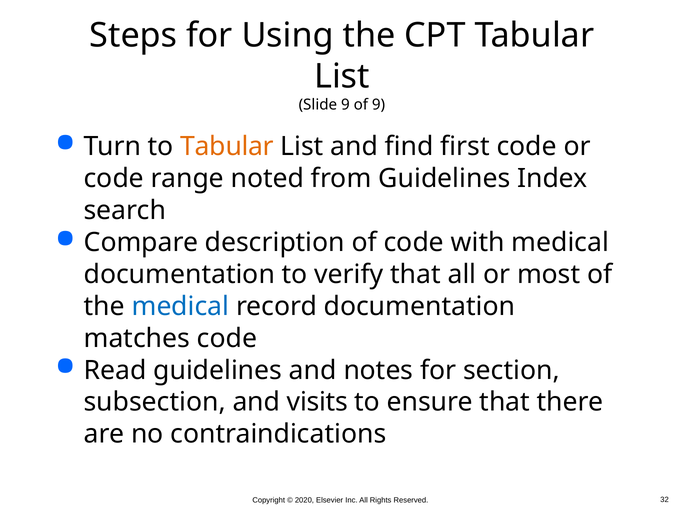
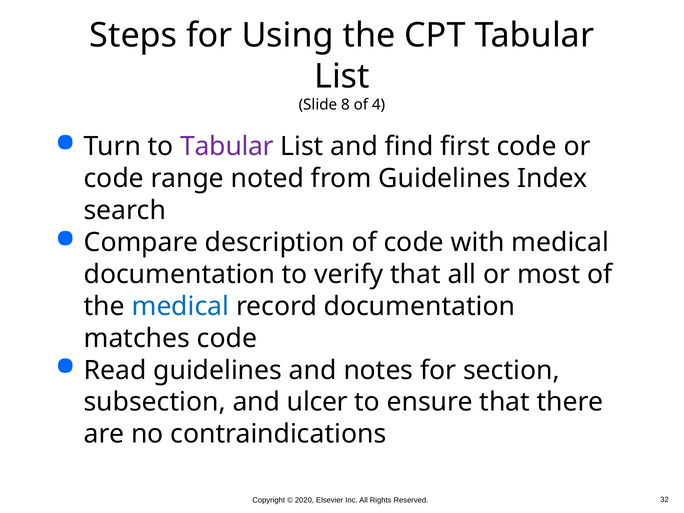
Slide 9: 9 -> 8 (345, 105)
of 9: 9 -> 4 (379, 105)
Tabular colour: orange -> purple (227, 147)
visits: visits -> ulcer (317, 402)
